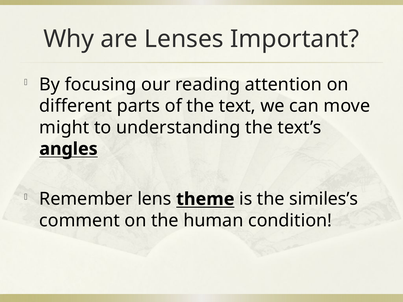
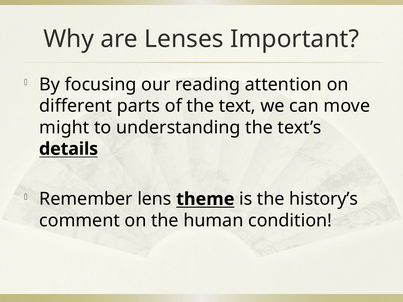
angles: angles -> details (69, 149)
similes’s: similes’s -> history’s (324, 199)
